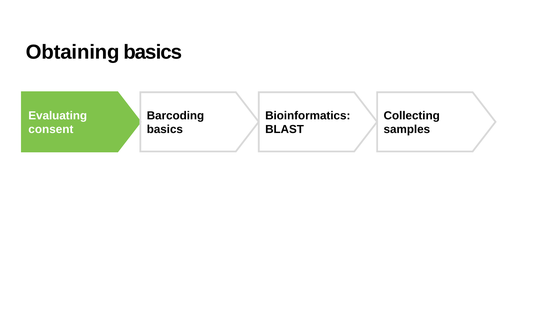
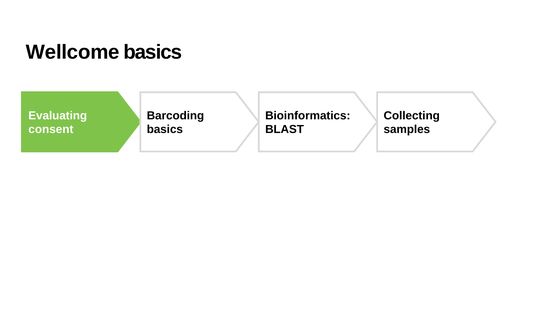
Obtaining: Obtaining -> Wellcome (73, 52)
